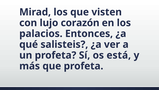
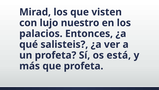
corazón: corazón -> nuestro (80, 23)
